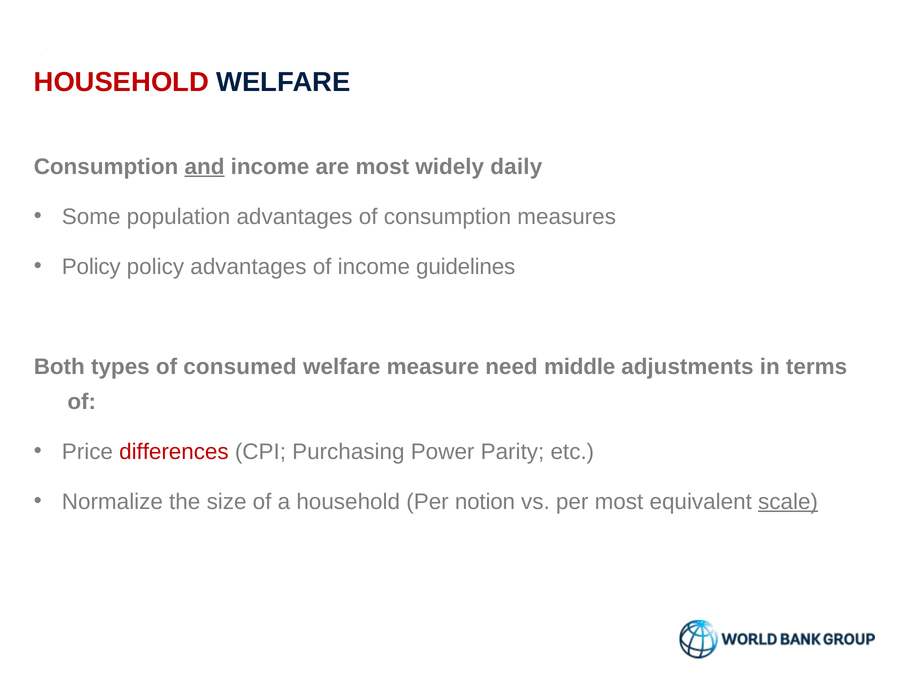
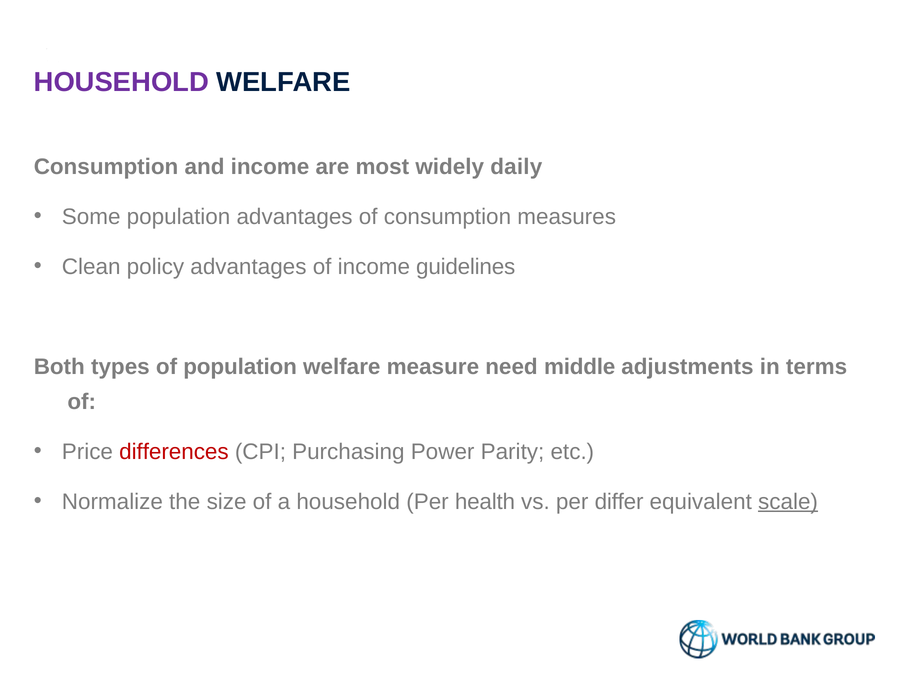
HOUSEHOLD colour: red -> purple (121, 82)
and underline: present -> none (205, 167)
Policy: Policy -> Clean (91, 267)
of consumed: consumed -> population (240, 367)
notion: notion -> health (485, 502)
per most: most -> differ (619, 502)
